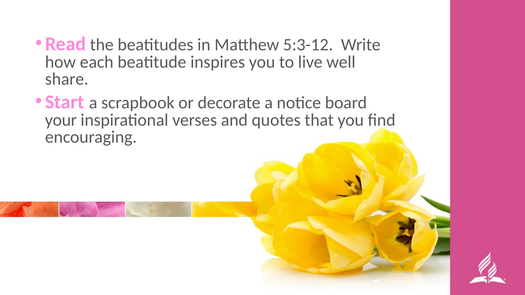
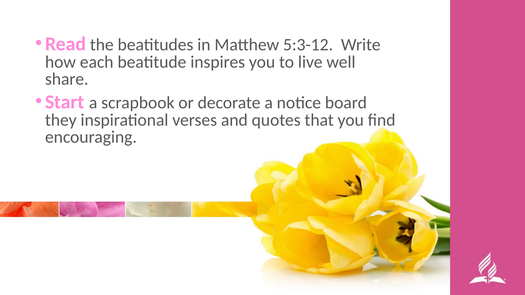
your: your -> they (61, 120)
